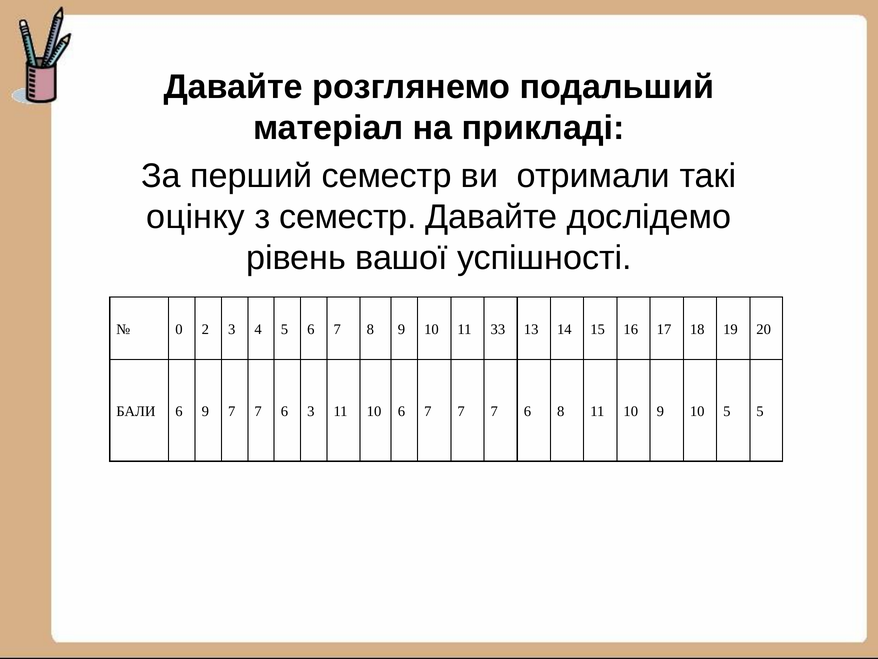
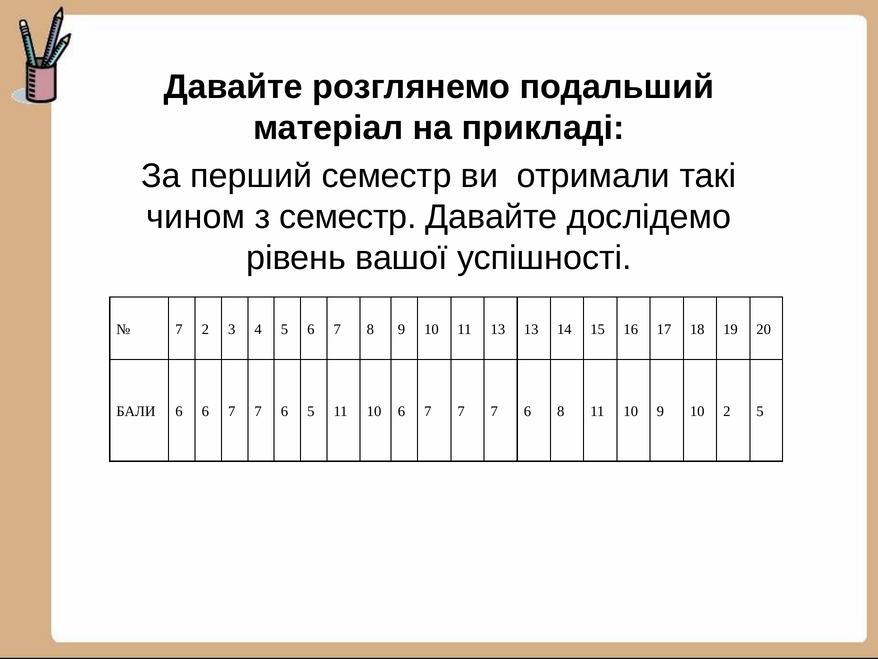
оцінку: оцінку -> чином (196, 217)
0: 0 -> 7 (179, 329)
11 33: 33 -> 13 (498, 329)
6 9: 9 -> 6 (205, 411)
6 3: 3 -> 5 (311, 411)
10 5: 5 -> 2 (727, 411)
